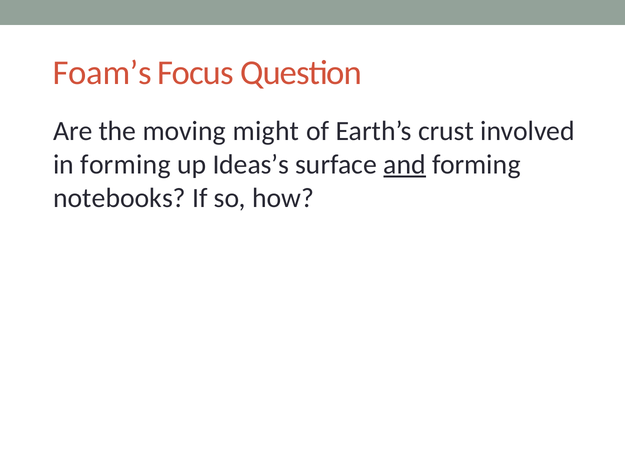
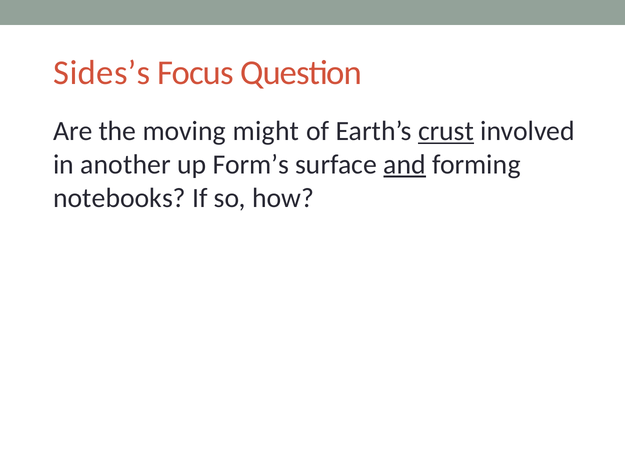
Foam’s: Foam’s -> Sides’s (102, 73)
crust underline: none -> present (446, 131)
in forming: forming -> another (126, 164)
Ideas’s: Ideas’s -> Form’s (251, 164)
